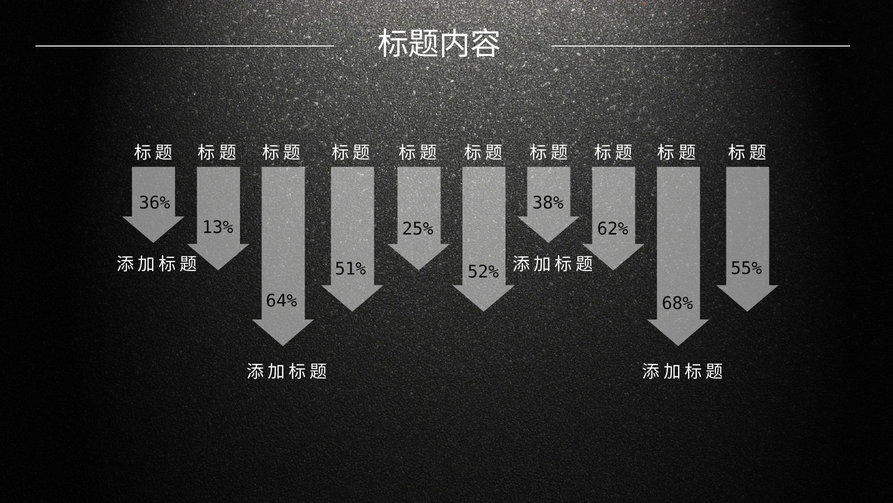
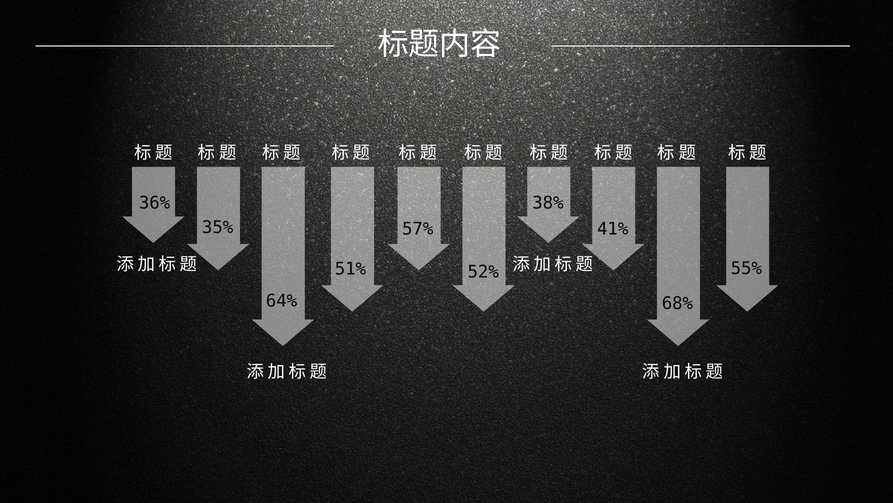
13%: 13% -> 35% (218, 227)
25%: 25% -> 57% (418, 228)
62%: 62% -> 41% (613, 229)
